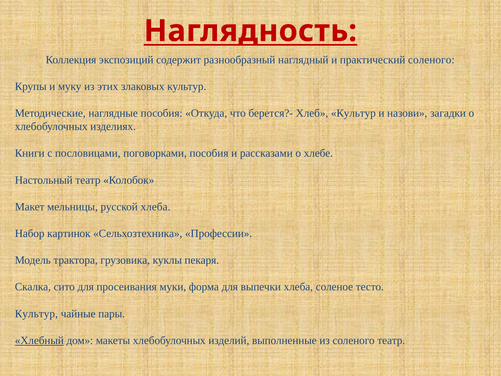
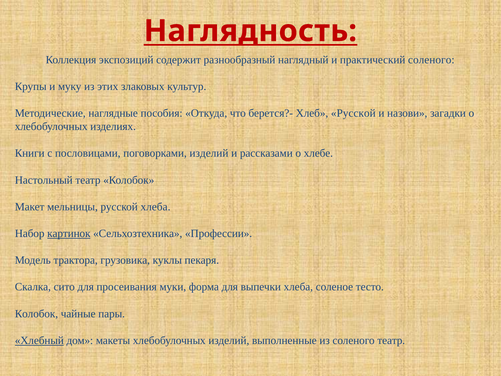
Хлеб Культур: Культур -> Русской (353, 113)
поговорками пособия: пособия -> изделий (209, 153)
картинок underline: none -> present (69, 233)
Культур: Культур -> Колобок (36, 313)
